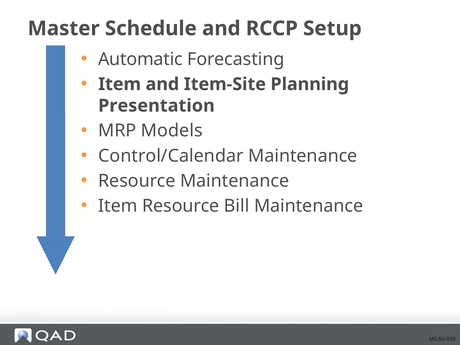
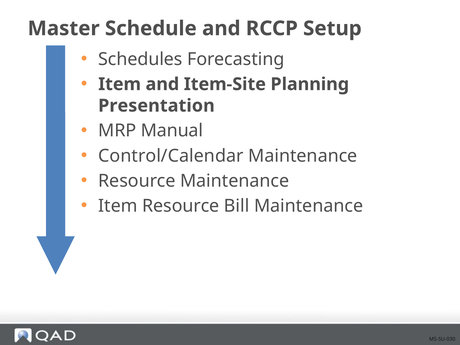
Automatic: Automatic -> Schedules (140, 59)
Models: Models -> Manual (172, 131)
